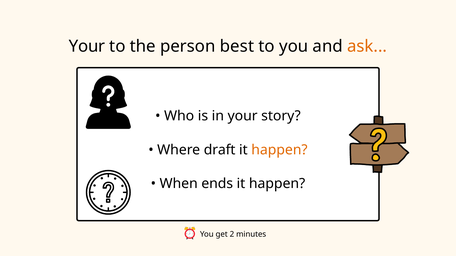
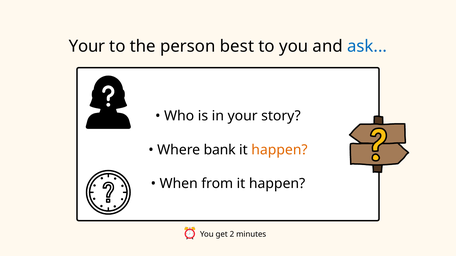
ask colour: orange -> blue (367, 46)
draft: draft -> bank (220, 150)
ends: ends -> from (217, 184)
